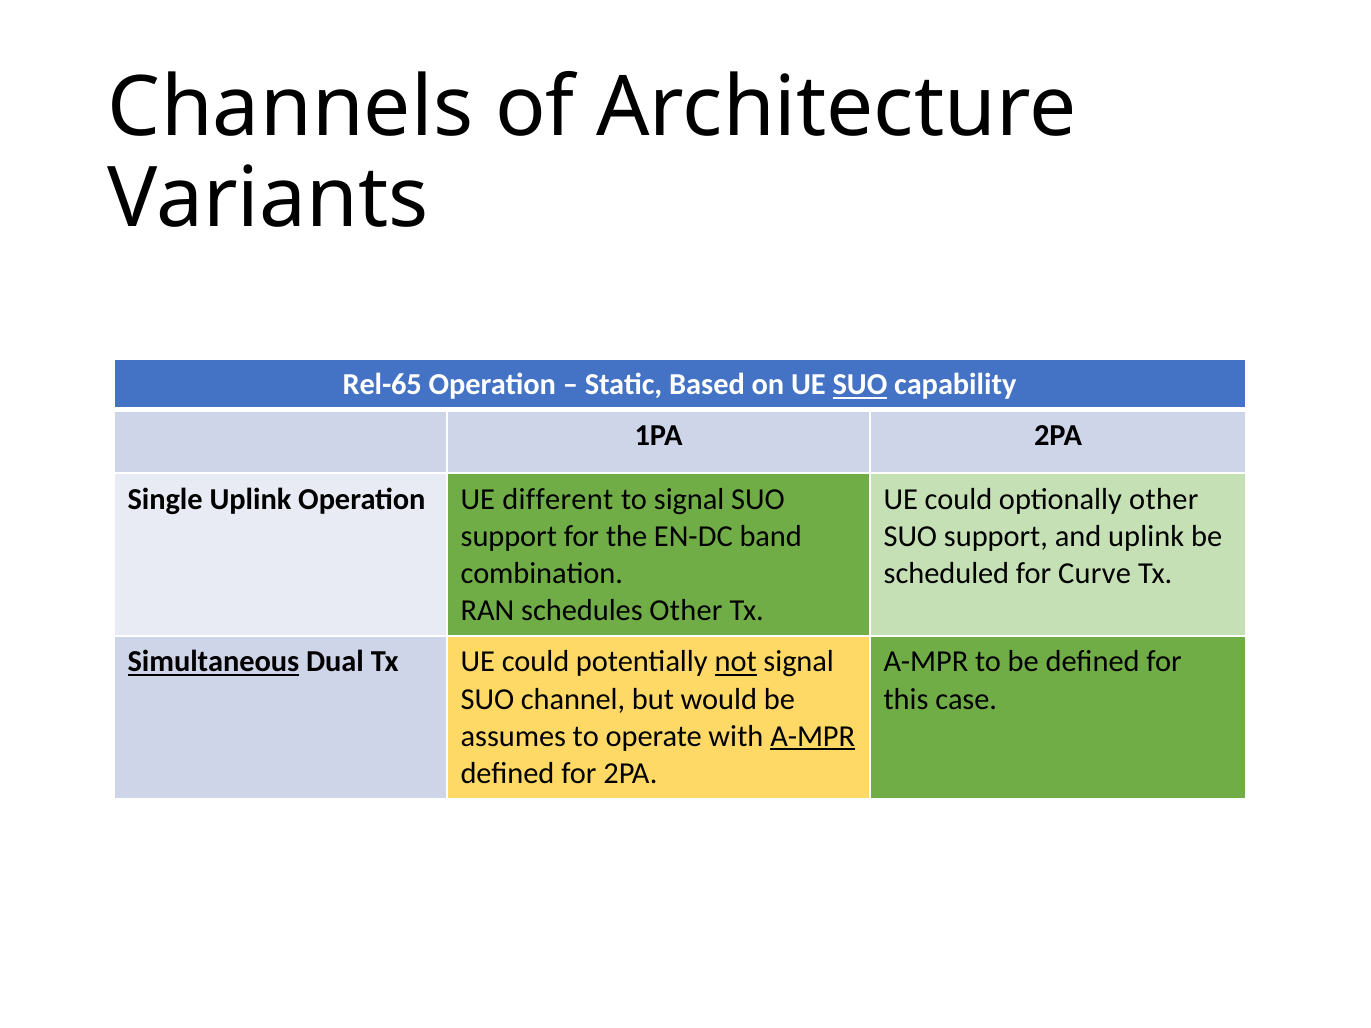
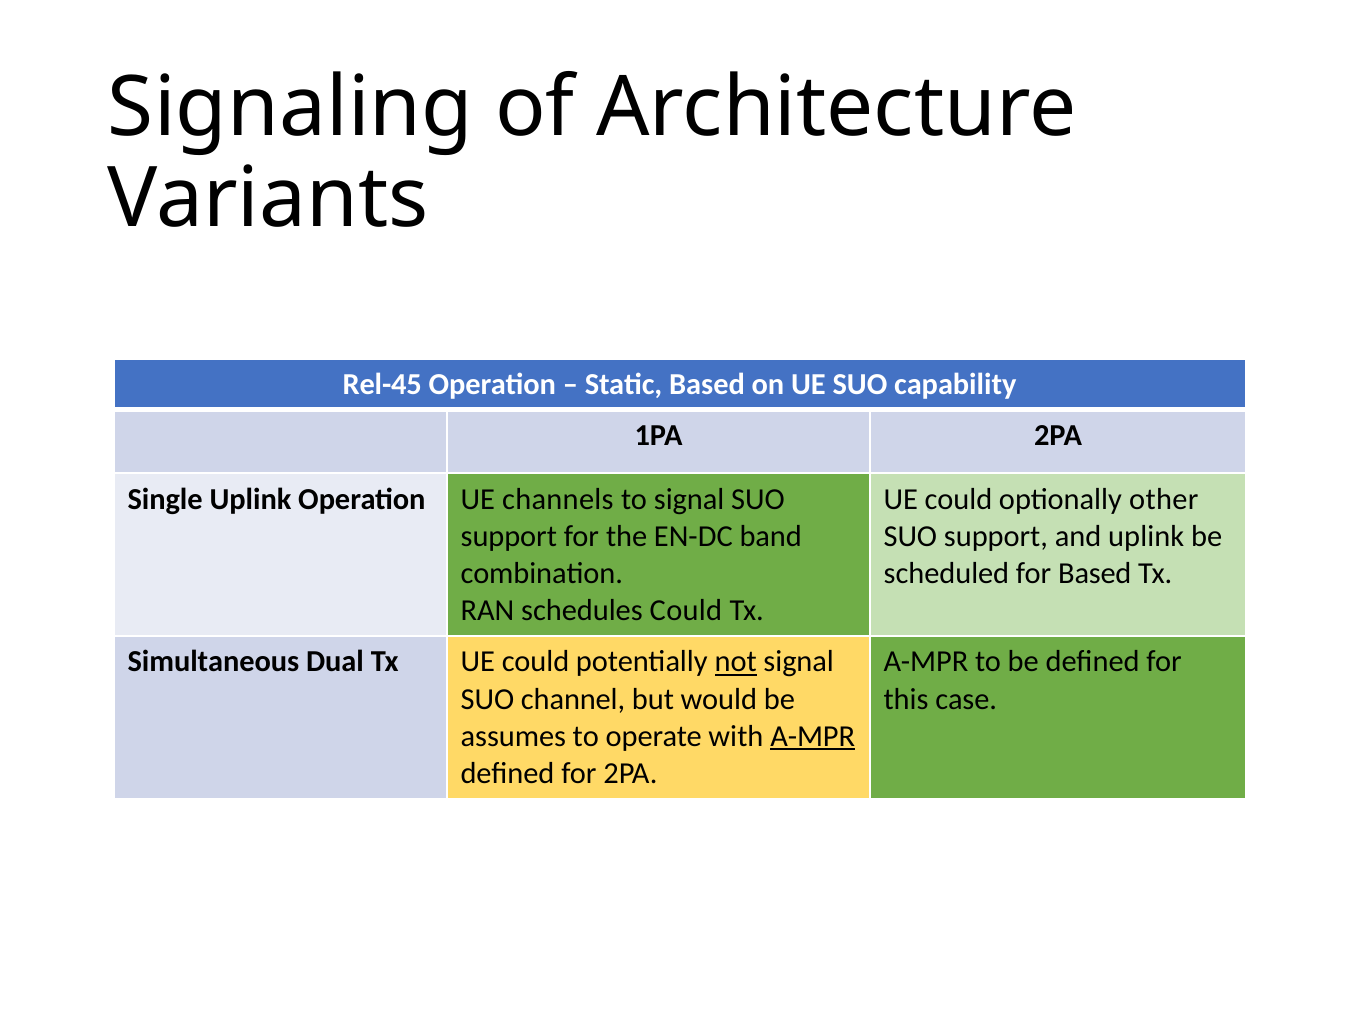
Channels: Channels -> Signaling (291, 108)
Rel-65: Rel-65 -> Rel-45 (382, 385)
SUO underline: present -> none (860, 385)
different: different -> channels (558, 499)
for Curve: Curve -> Based (1095, 574)
schedules Other: Other -> Could (686, 611)
Simultaneous underline: present -> none (213, 662)
